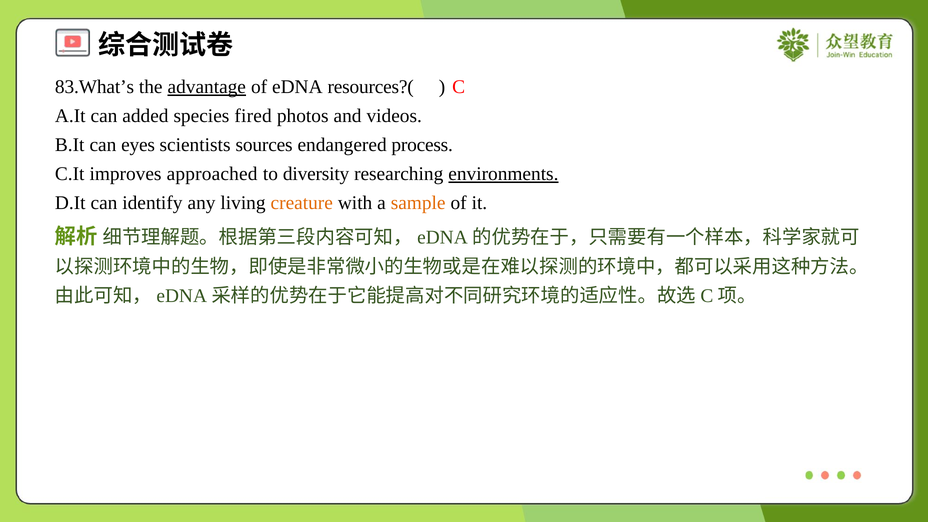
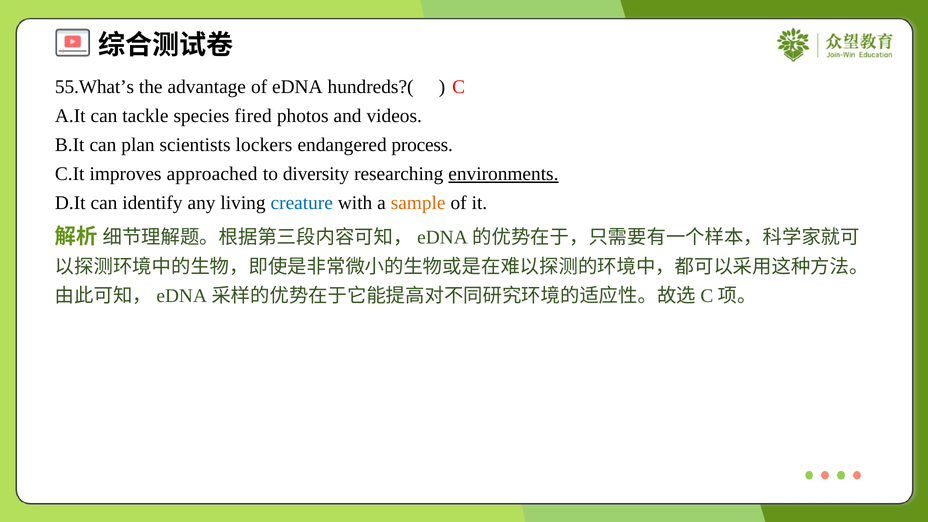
83.What’s: 83.What’s -> 55.What’s (95, 87)
advantage underline: present -> none (207, 87)
resources?(: resources?( -> hundreds?( (371, 87)
added: added -> tackle (145, 116)
eyes: eyes -> plan (138, 145)
sources: sources -> lockers (264, 145)
creature colour: orange -> blue (302, 203)
